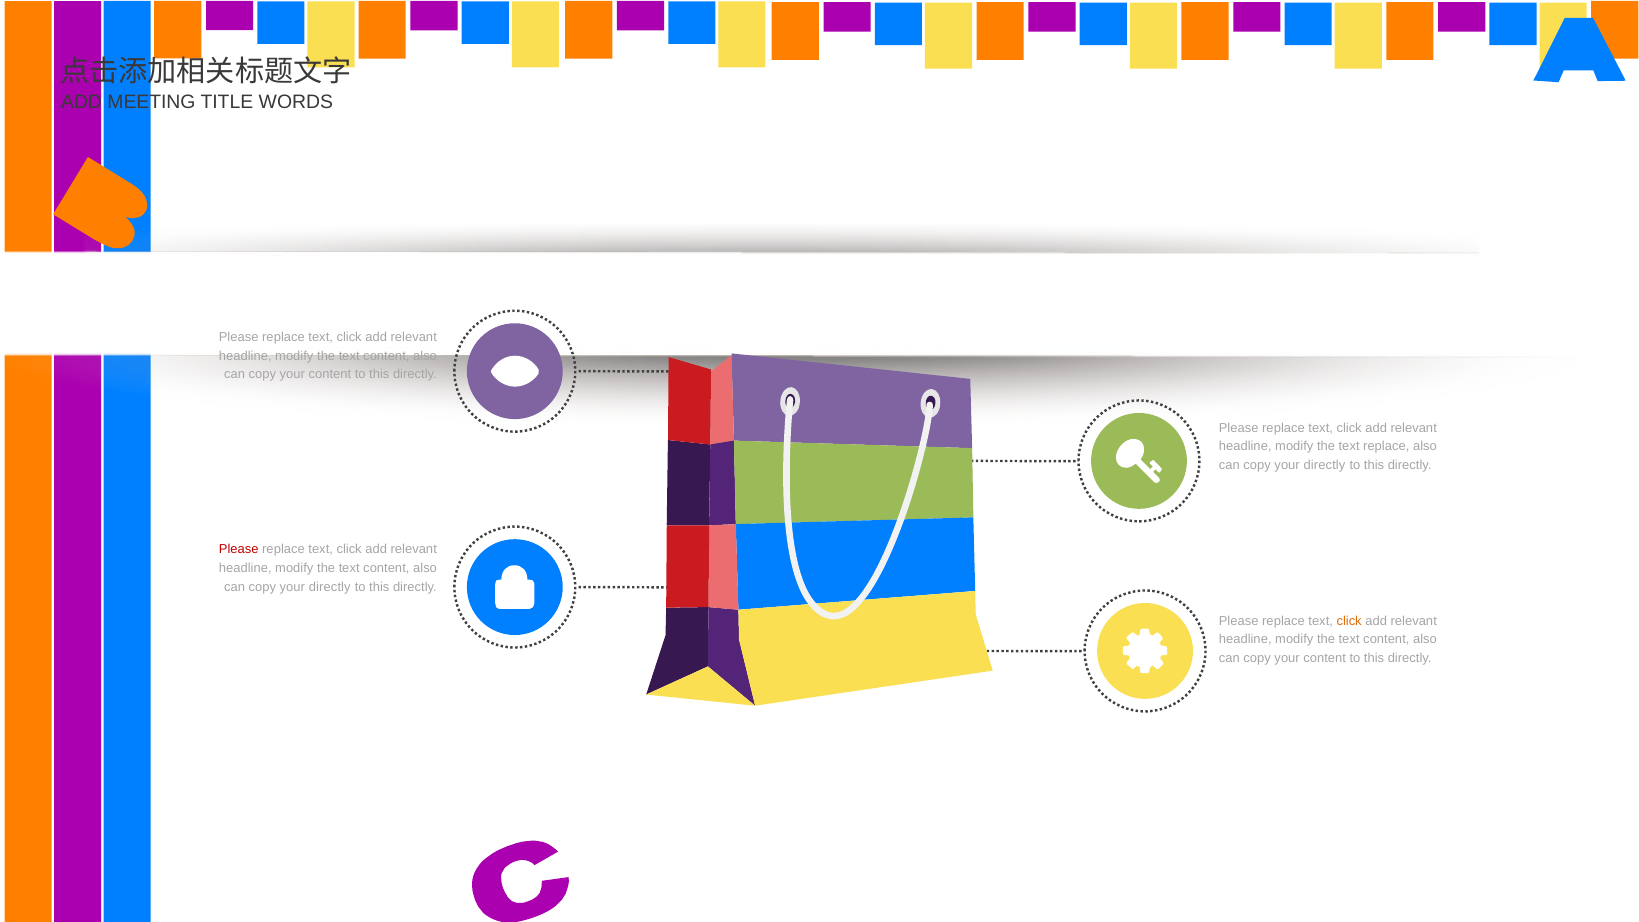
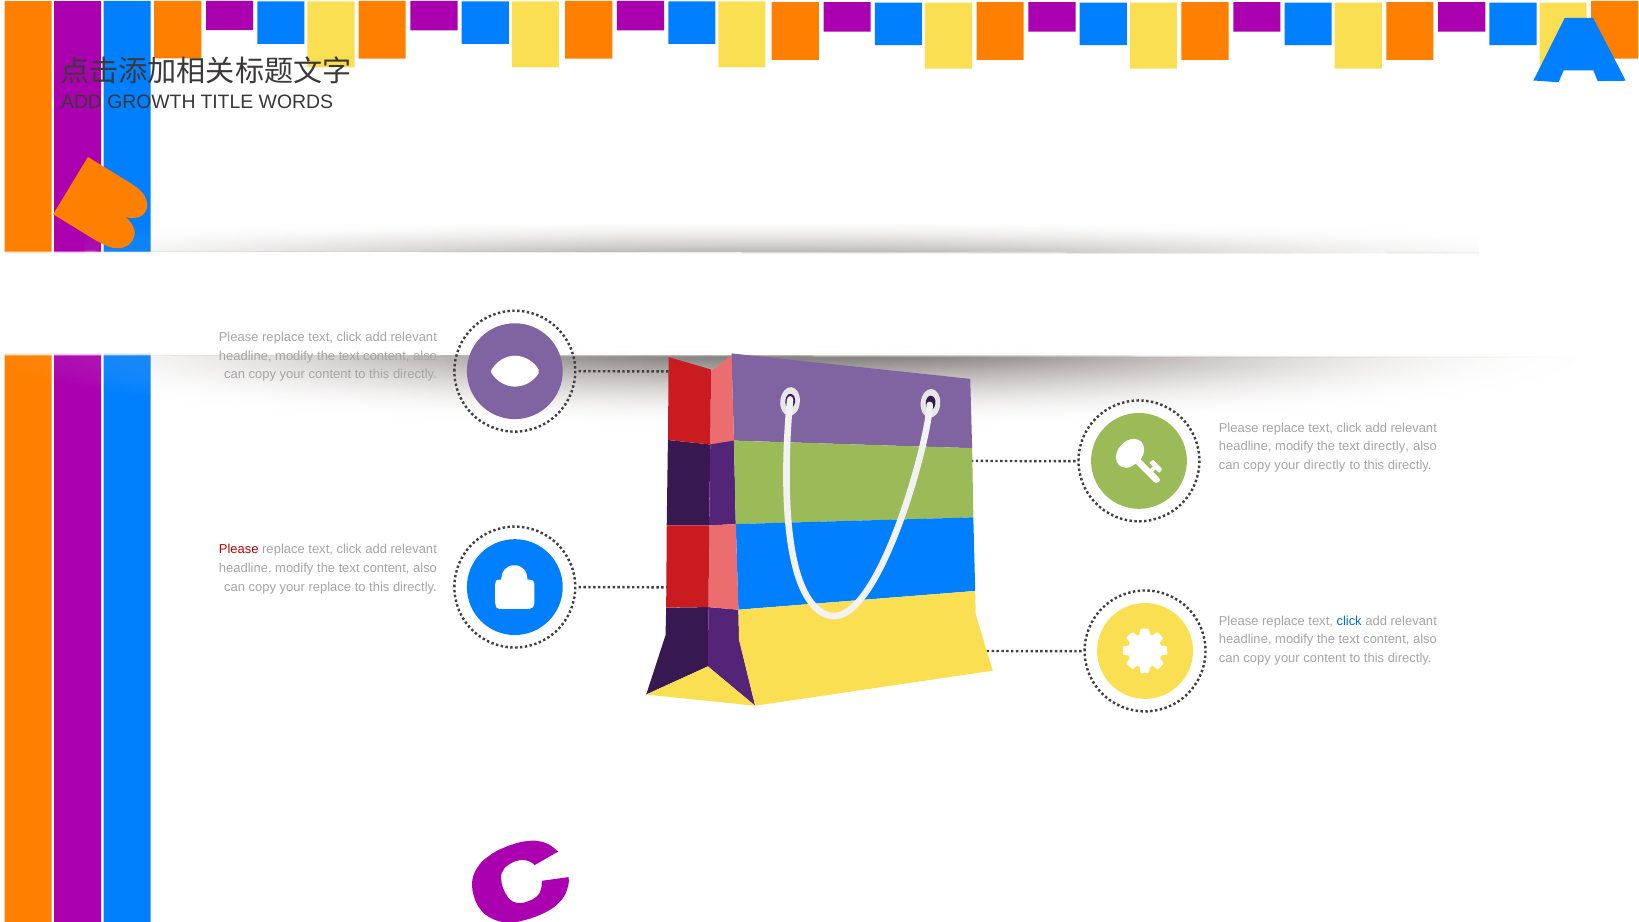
MEETING: MEETING -> GROWTH (151, 103)
text replace: replace -> directly (1386, 447)
directly: directly -> replace (330, 587)
click colour: orange -> blue (1349, 621)
